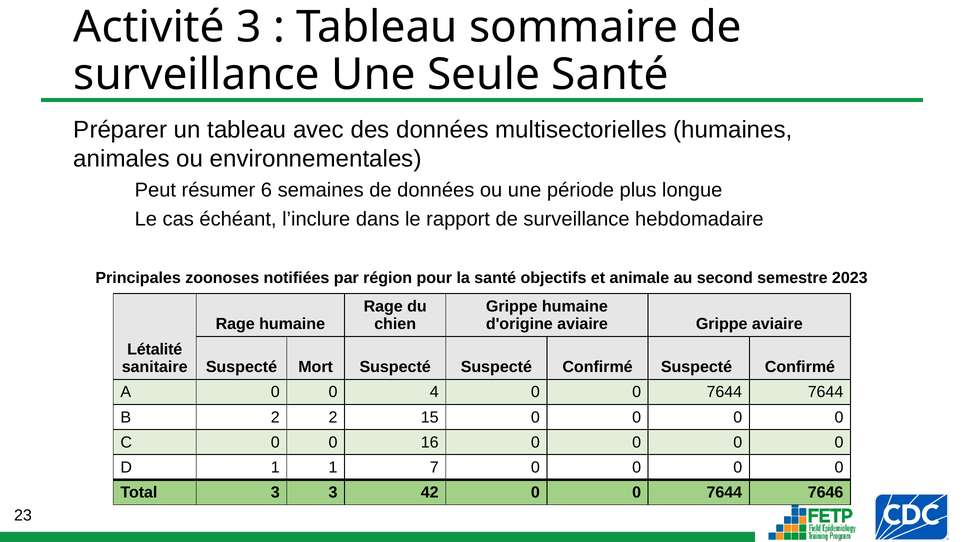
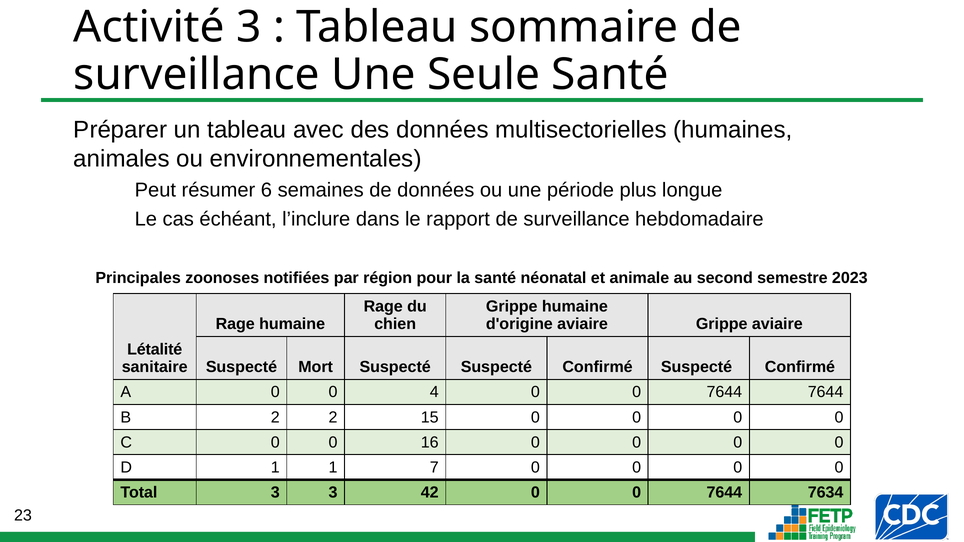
objectifs: objectifs -> néonatal (553, 278)
7646: 7646 -> 7634 (826, 493)
